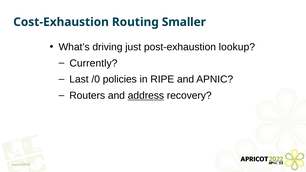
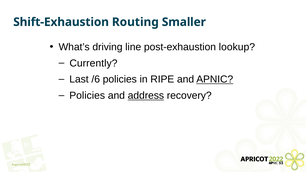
Cost-Exhaustion: Cost-Exhaustion -> Shift-Exhaustion (61, 22)
just: just -> line (133, 47)
/0: /0 -> /6 (96, 79)
APNIC underline: none -> present (215, 79)
Routers: Routers -> Policies (87, 96)
